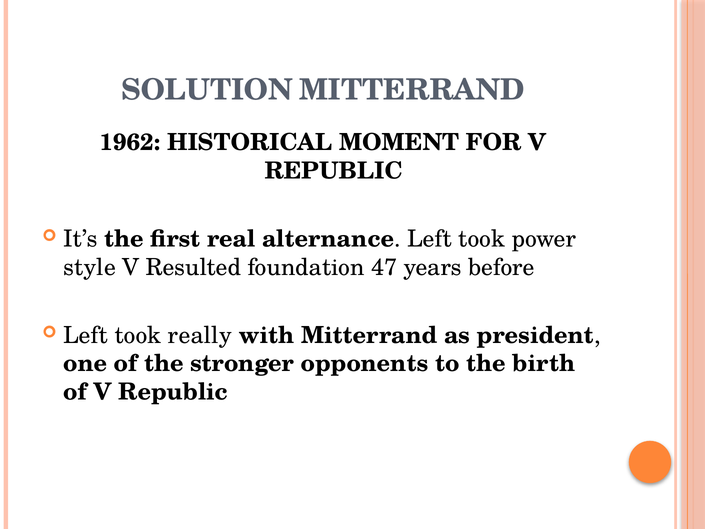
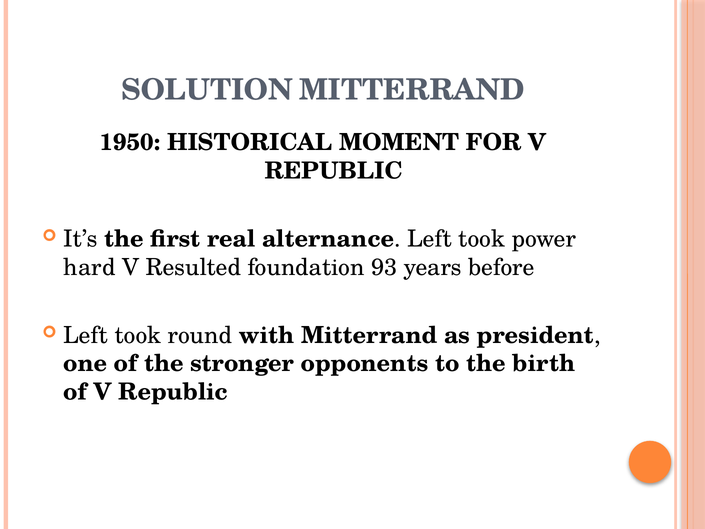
1962: 1962 -> 1950 (130, 143)
style: style -> hard (90, 267)
47: 47 -> 93 (384, 267)
really: really -> round (200, 335)
